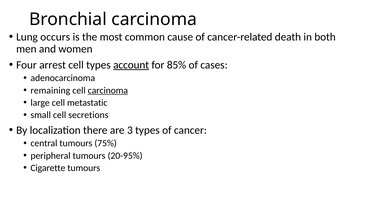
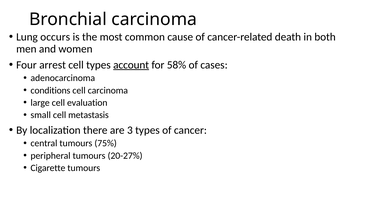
85%: 85% -> 58% (177, 65)
remaining: remaining -> conditions (50, 90)
carcinoma underline: present -> none (108, 90)
metastatic: metastatic -> evaluation (87, 103)
secretions: secretions -> metastasis (88, 115)
20-95%: 20-95% -> 20-27% (125, 156)
